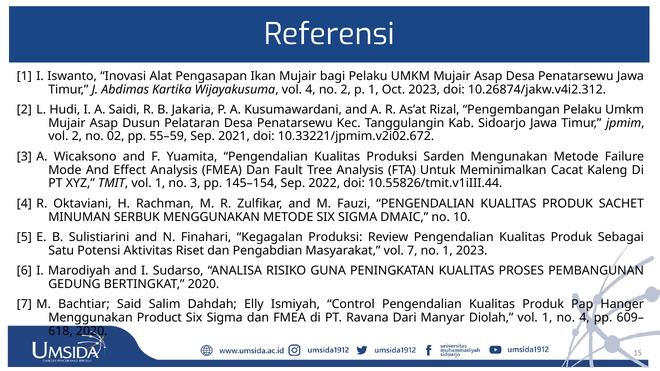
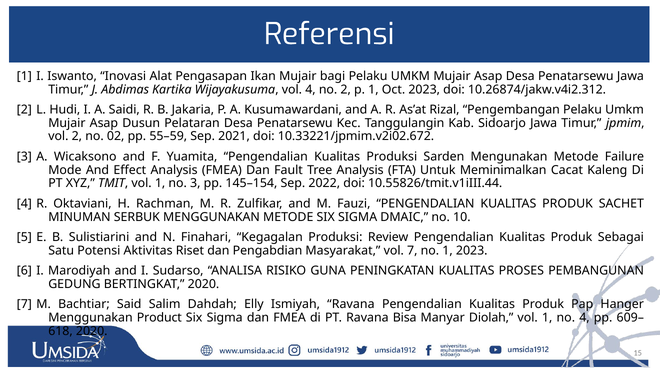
Ismiyah Control: Control -> Ravana (351, 305)
Dari: Dari -> Bisa (405, 318)
